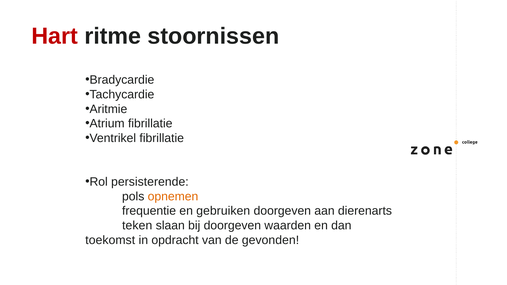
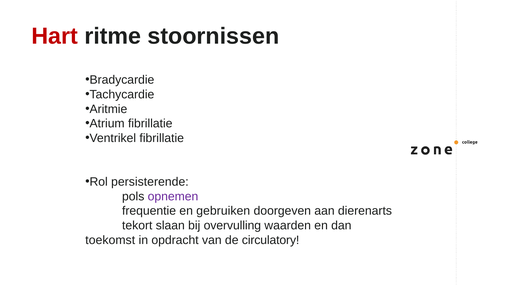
opnemen colour: orange -> purple (173, 197)
teken: teken -> tekort (137, 226)
bij doorgeven: doorgeven -> overvulling (232, 226)
gevonden: gevonden -> circulatory (271, 240)
